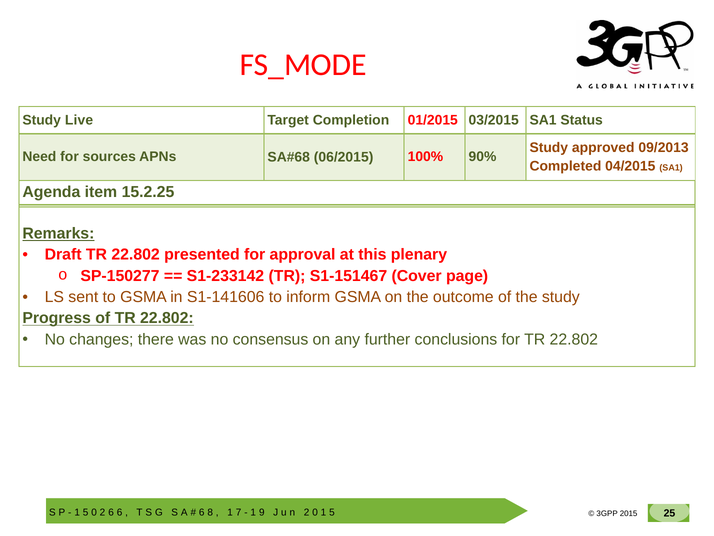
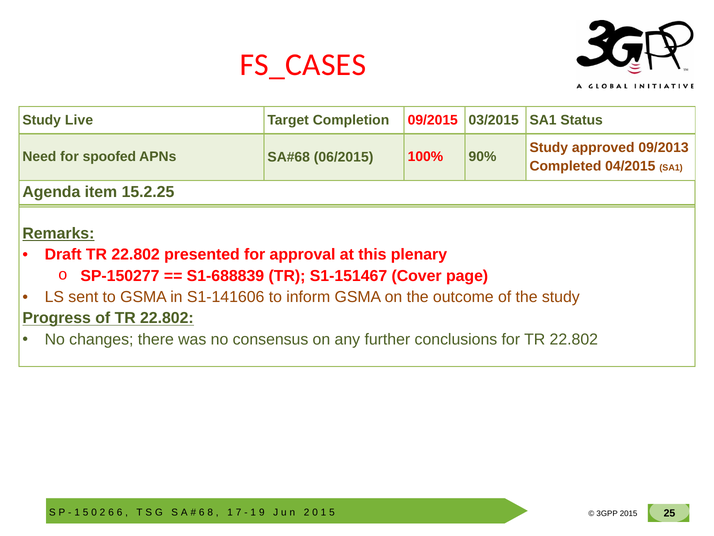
FS_MODE: FS_MODE -> FS_CASES (303, 65)
01/2015: 01/2015 -> 09/2015 (433, 120)
sources: sources -> spoofed (109, 157)
S1-233142: S1-233142 -> S1-688839 (225, 276)
